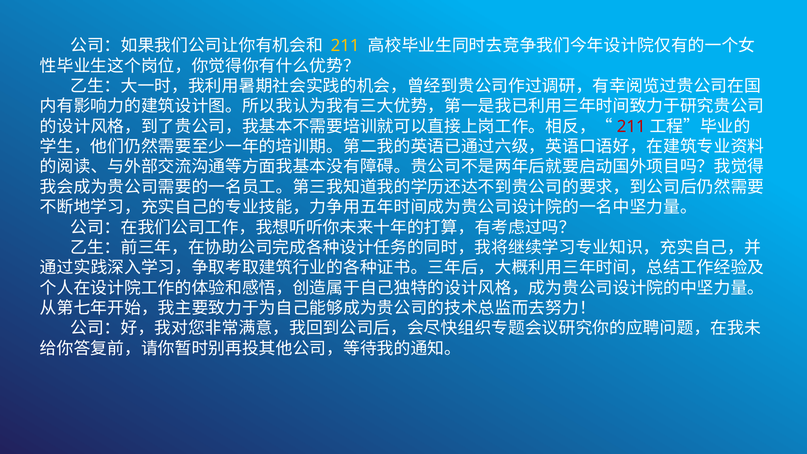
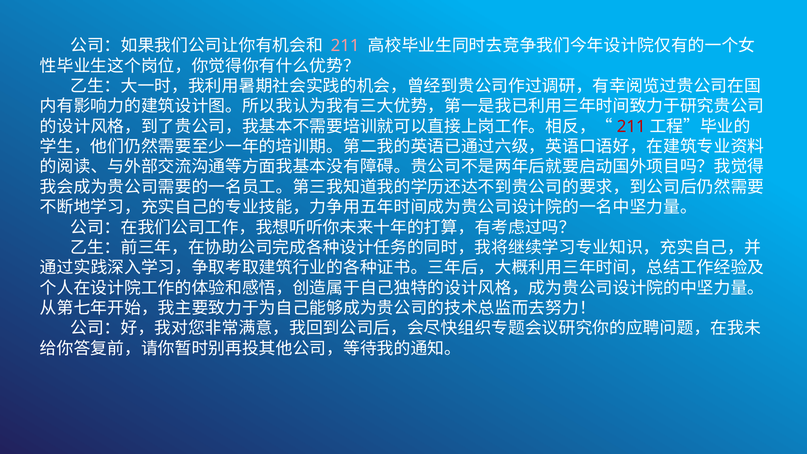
211 colour: yellow -> pink (345, 46)
